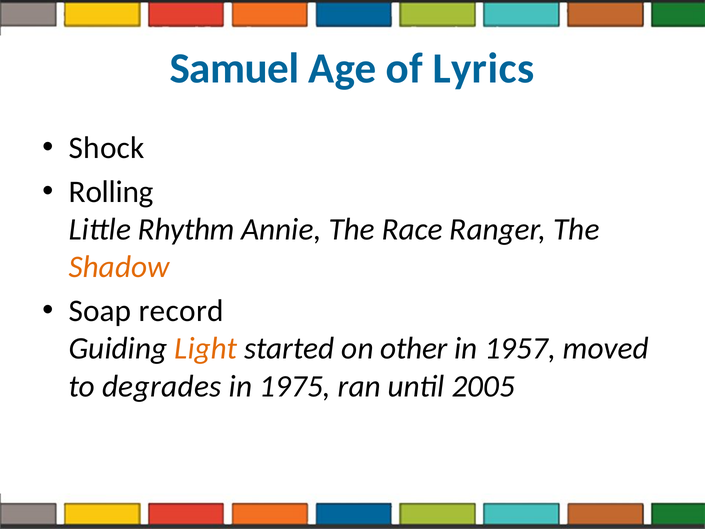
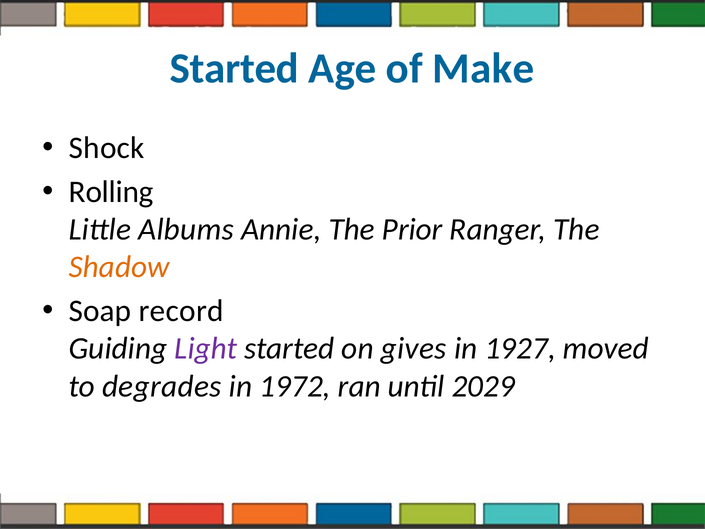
Samuel: Samuel -> Started (234, 68)
Lyrics: Lyrics -> Make (483, 68)
Rhythm: Rhythm -> Albums (186, 229)
Race: Race -> Prior (412, 229)
Light colour: orange -> purple (206, 348)
other: other -> gives (414, 348)
1957: 1957 -> 1927 (520, 348)
1975: 1975 -> 1972 (295, 386)
2005: 2005 -> 2029 (483, 386)
